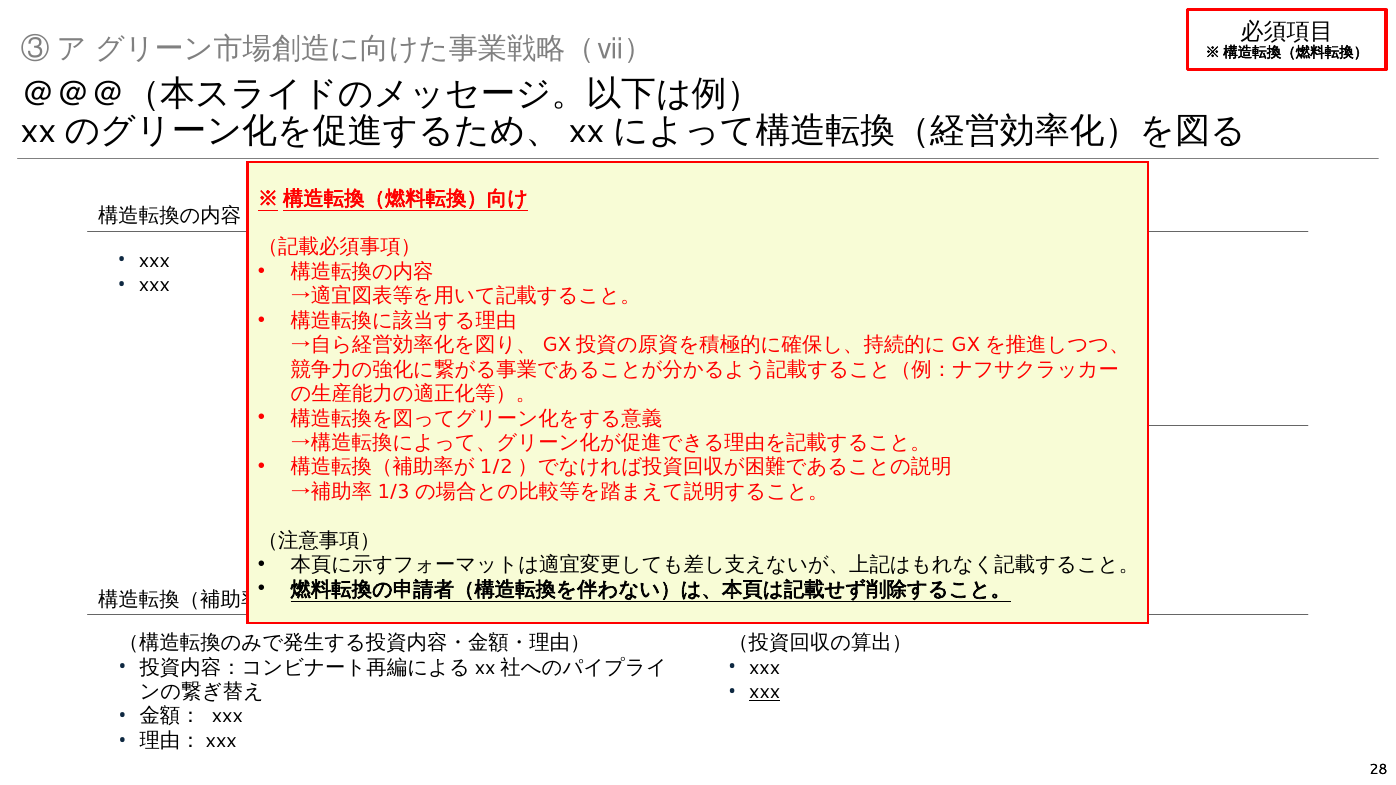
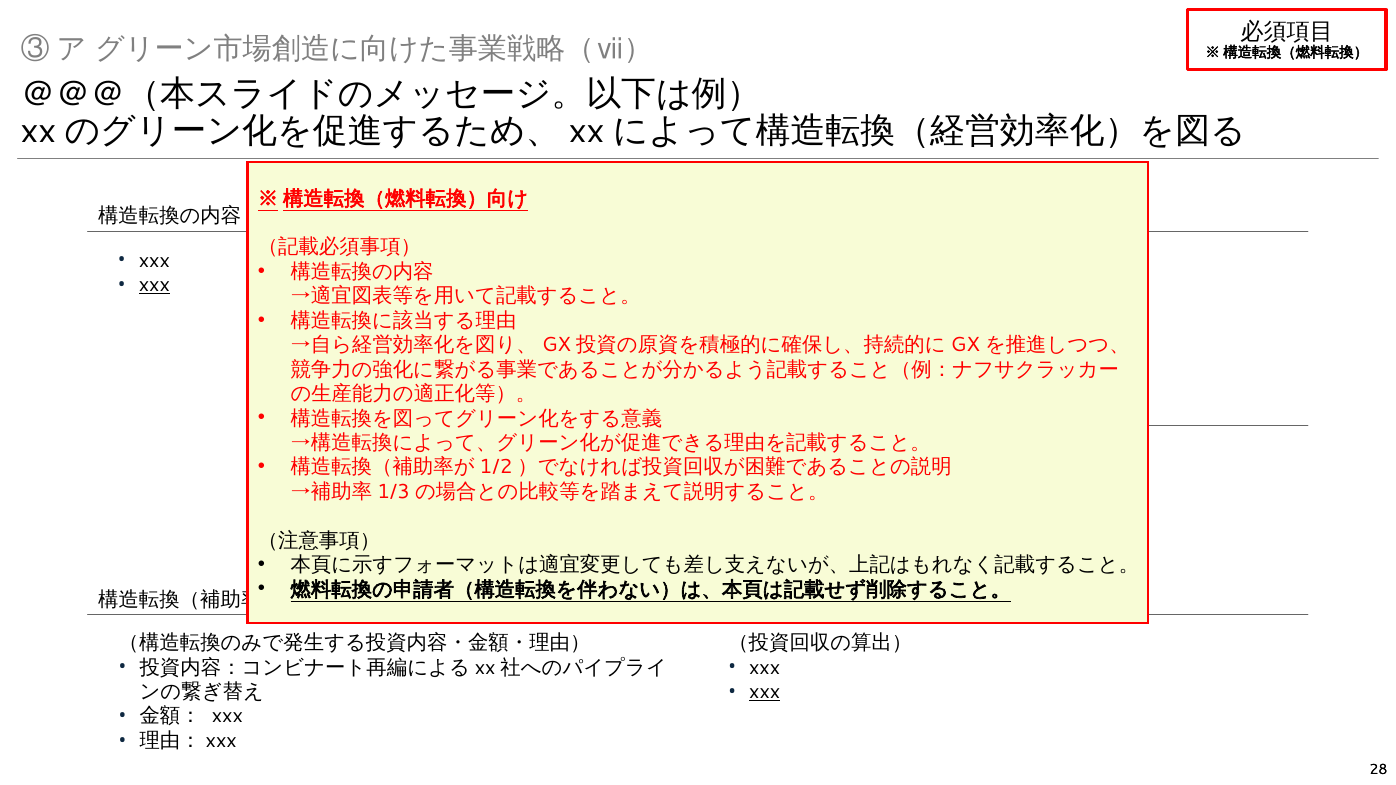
xxx underline: none -> present (154, 285)
